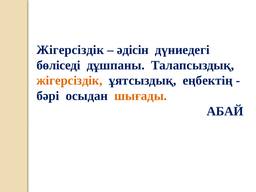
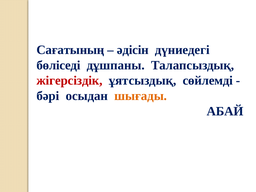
Жігерсіздік: Жігерсіздік -> Сағатының (70, 50)
жігерсіздік colour: orange -> red (70, 81)
еңбектің: еңбектің -> сөйлемді (208, 81)
